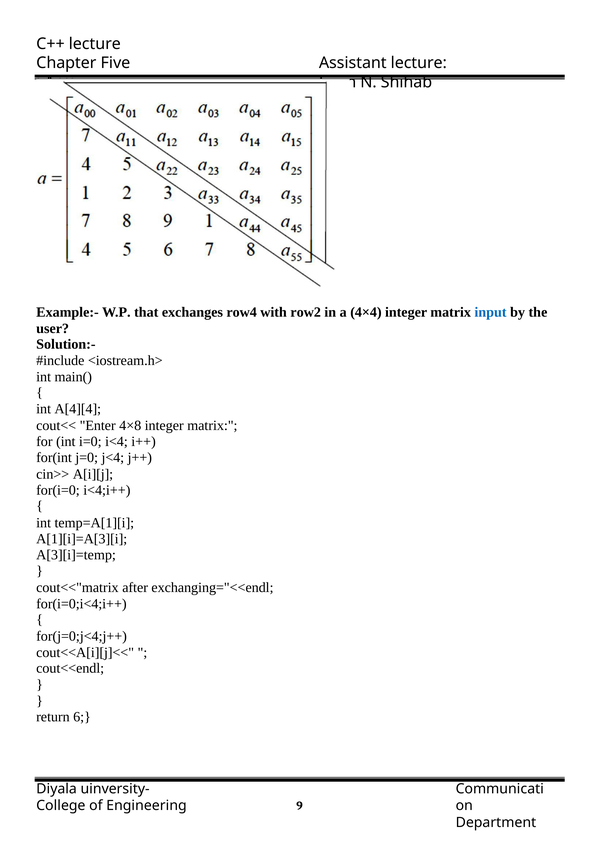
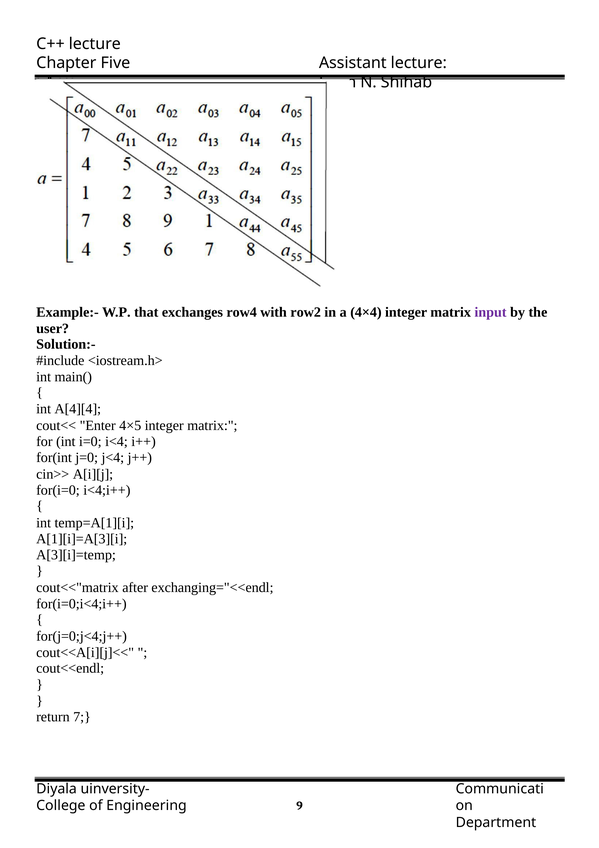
input colour: blue -> purple (491, 312)
4×8: 4×8 -> 4×5 (130, 425)
6: 6 -> 7 (82, 717)
